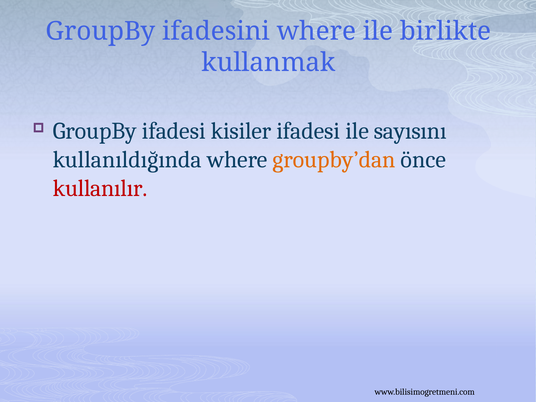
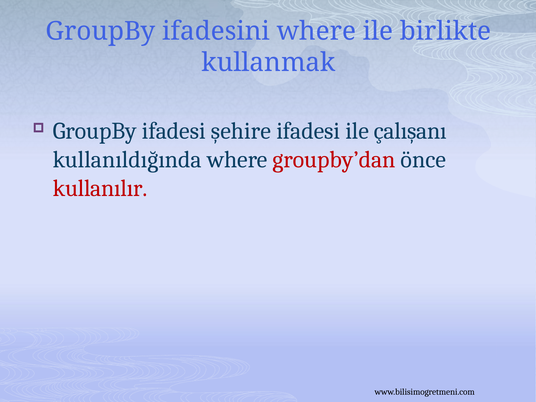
kisiler: kisiler -> şehire (241, 131)
sayısını: sayısını -> çalışanı (410, 131)
groupby’dan colour: orange -> red (334, 160)
